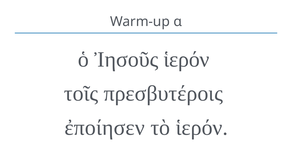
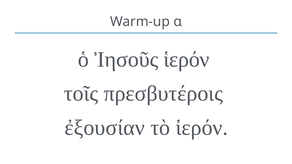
ἐποίησεν: ἐποίησεν -> ἐξουσίαν (105, 128)
